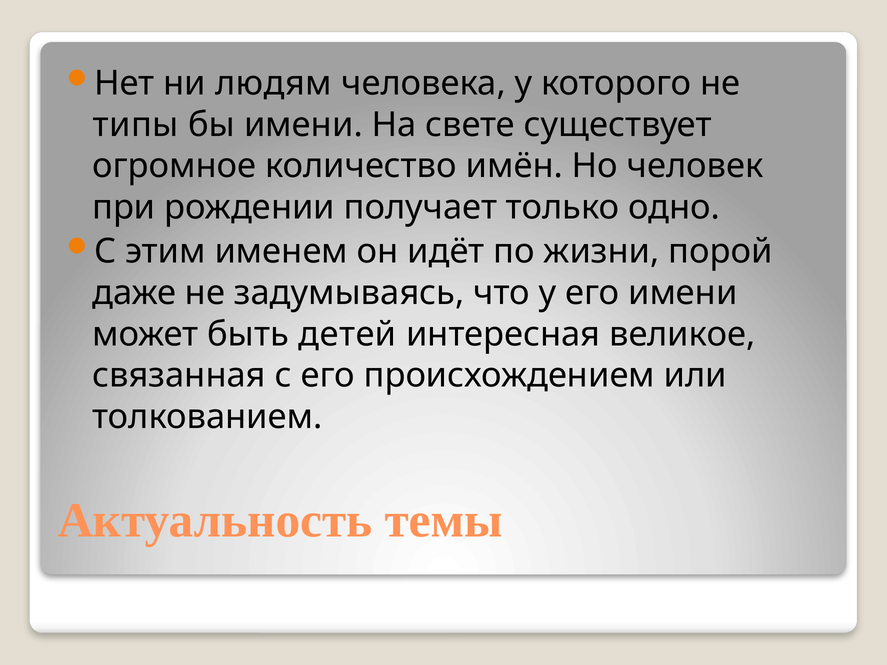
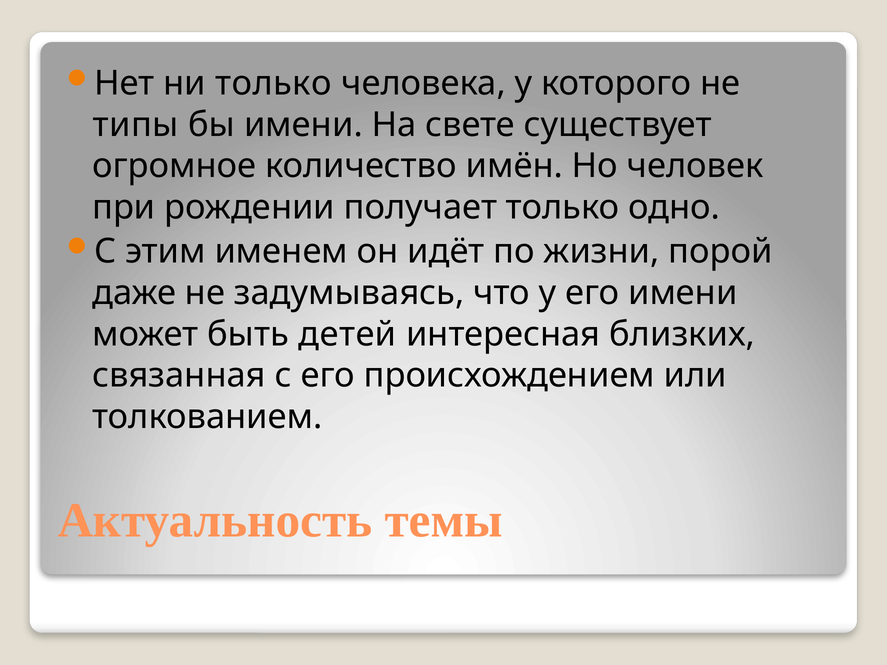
ни людям: людям -> только (273, 83)
великое: великое -> близких (682, 334)
